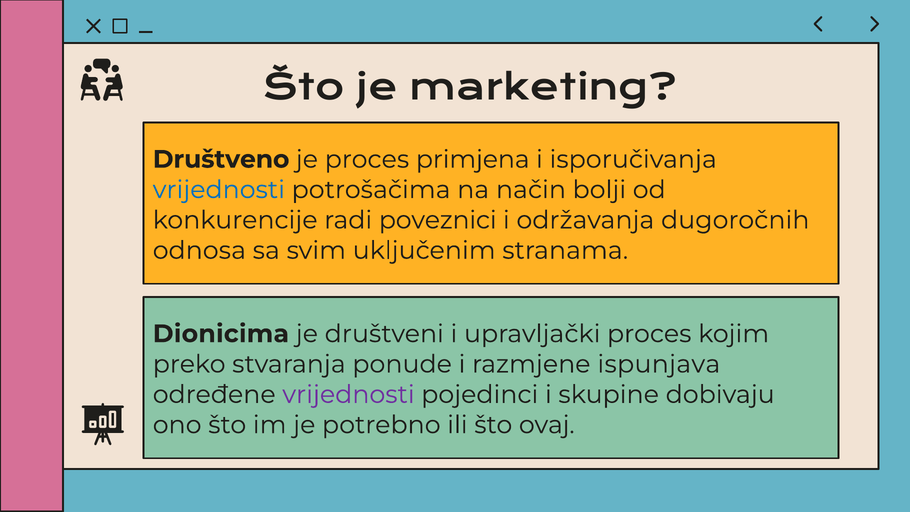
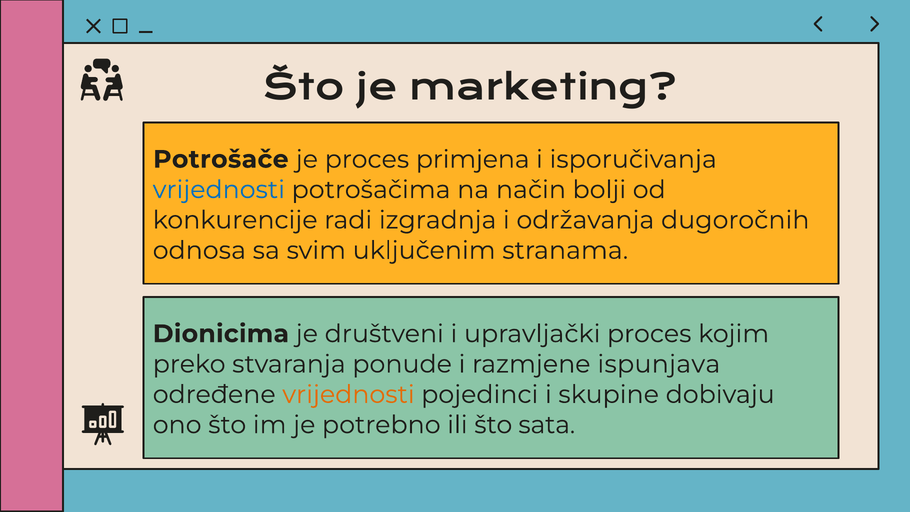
Društveno: Društveno -> Potrošače (221, 159)
poveznici: poveznici -> izgradnja (438, 220)
vrijednosti colour: purple -> orange (348, 394)
ovaj: ovaj -> sata (547, 425)
